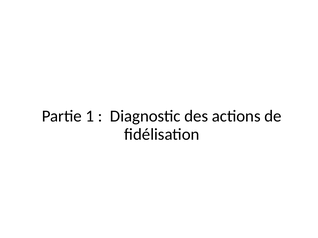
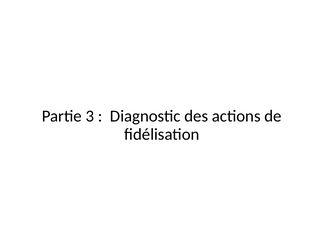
1: 1 -> 3 (90, 116)
